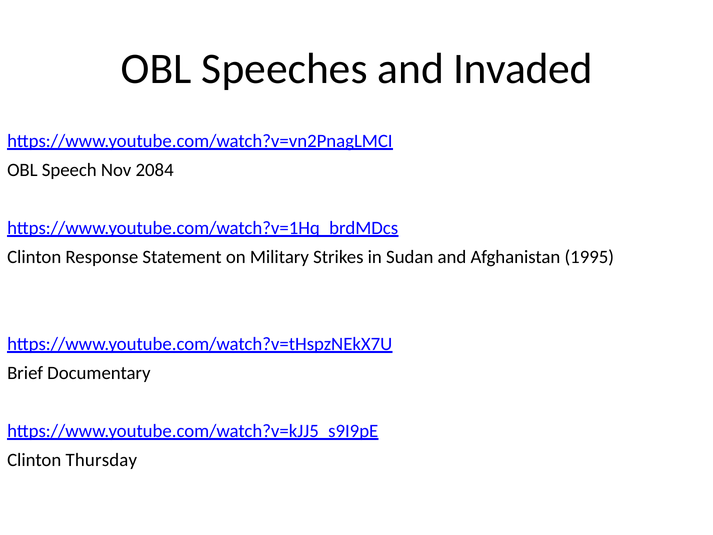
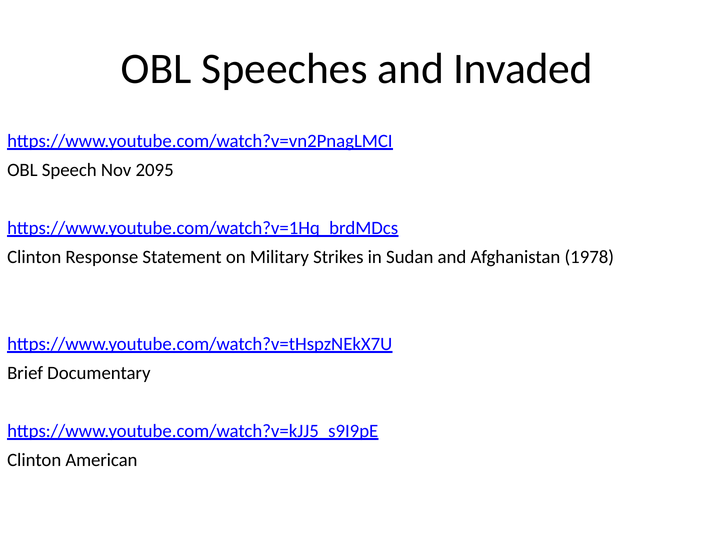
2084: 2084 -> 2095 (155, 170)
1995: 1995 -> 1978 (589, 257)
Thursday: Thursday -> American (101, 460)
